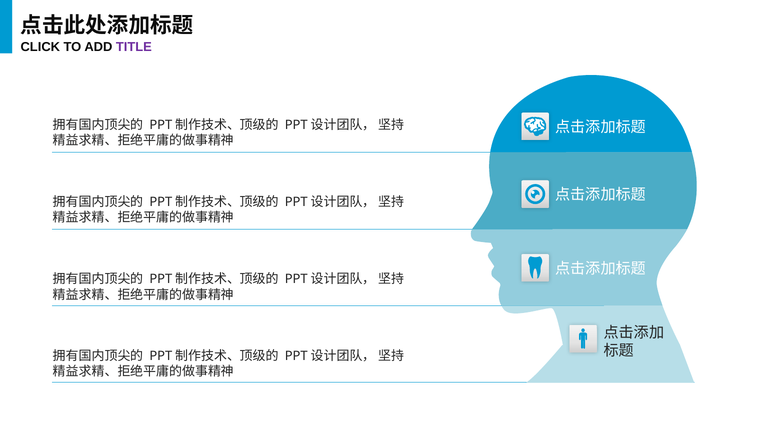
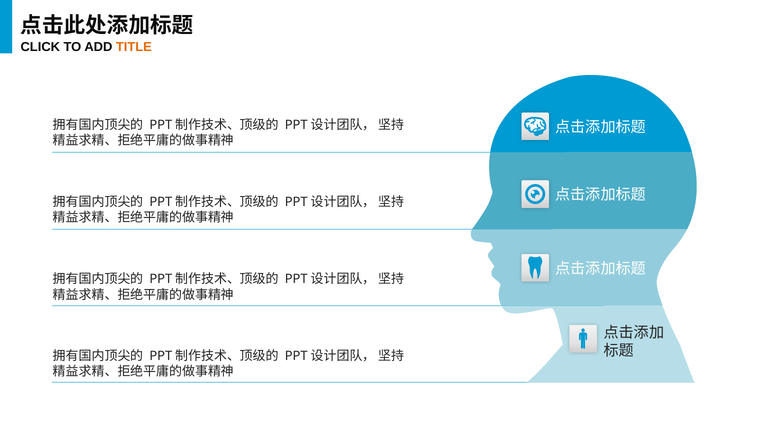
TITLE colour: purple -> orange (134, 47)
